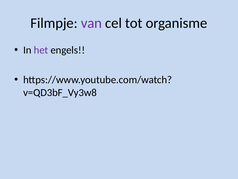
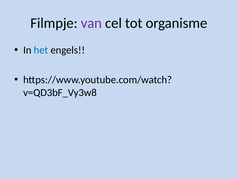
het colour: purple -> blue (41, 50)
